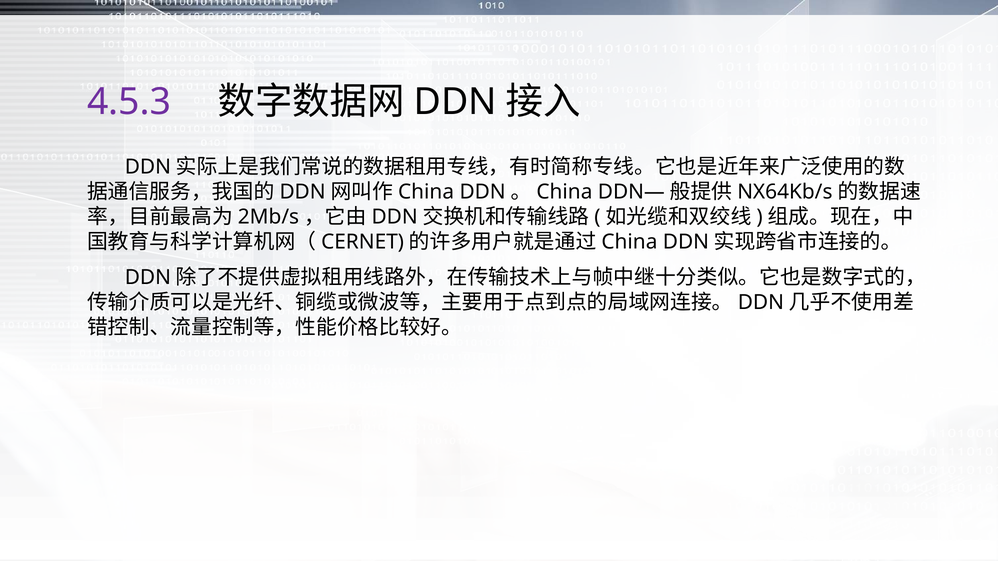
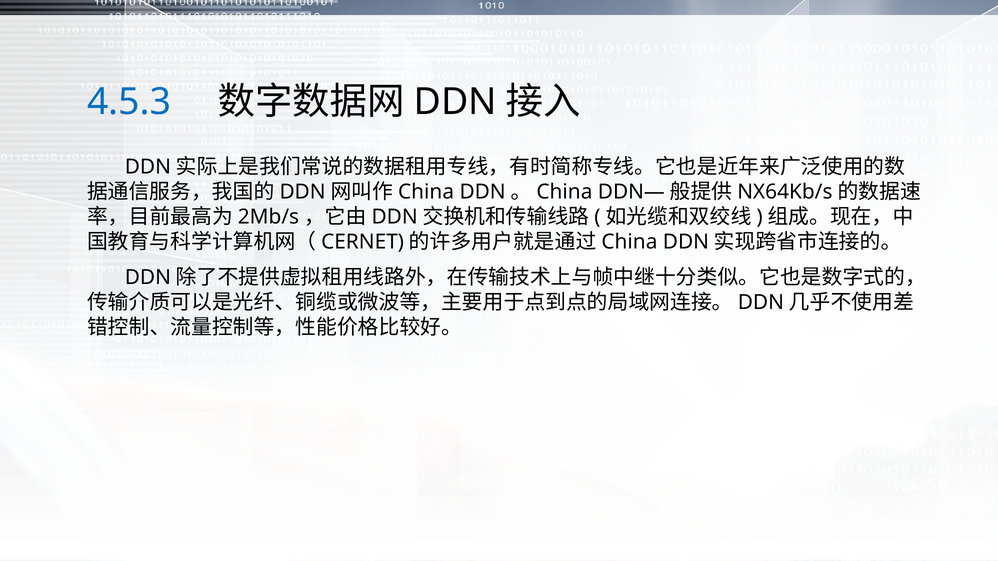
4.5.3 colour: purple -> blue (129, 102)
